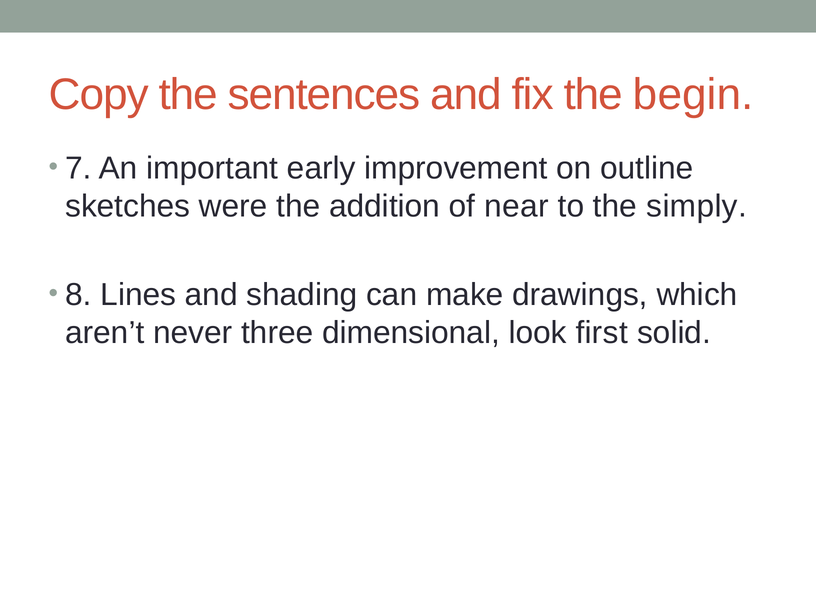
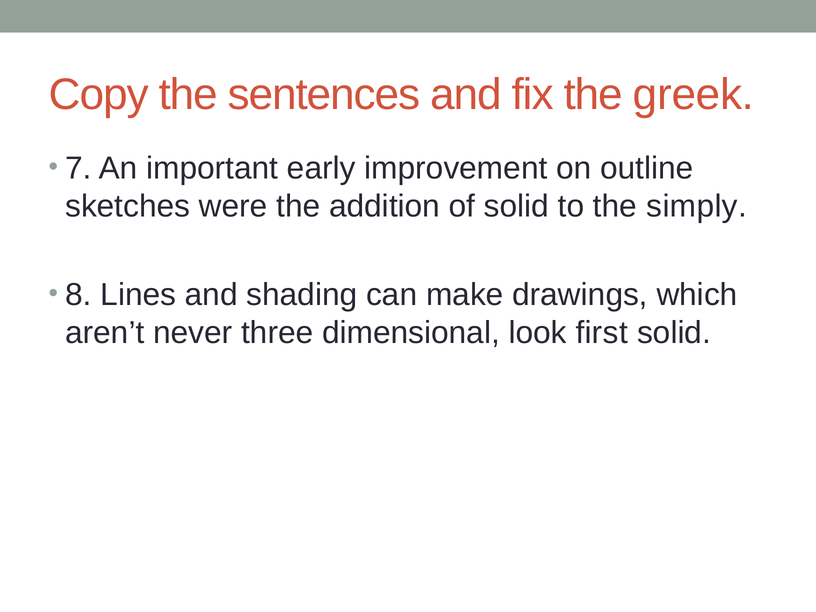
begin: begin -> greek (693, 95)
of near: near -> solid (517, 206)
